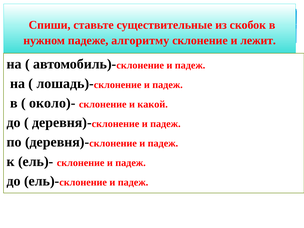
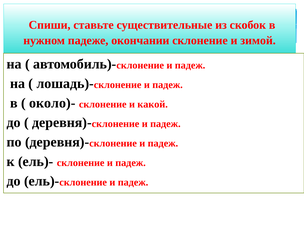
алгоритму: алгоритму -> окончании (140, 41)
лежит: лежит -> зимой (258, 41)
